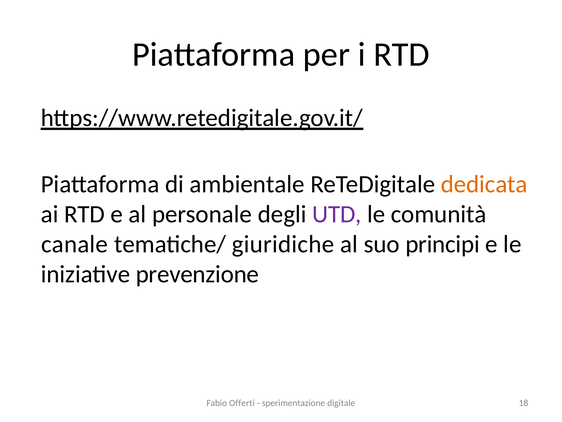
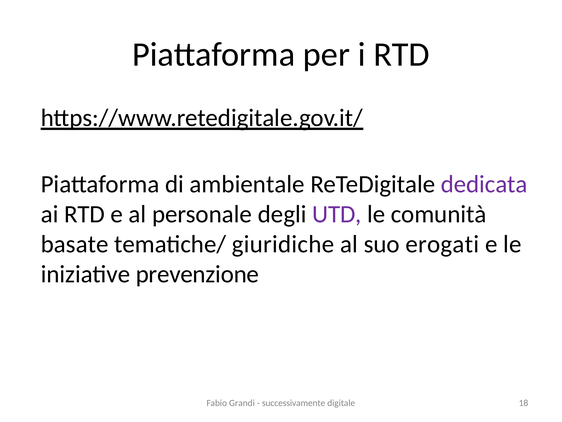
dedicata colour: orange -> purple (484, 184)
canale: canale -> basate (75, 244)
principi: principi -> erogati (442, 244)
Offerti: Offerti -> Grandi (242, 402)
sperimentazione: sperimentazione -> successivamente (294, 402)
